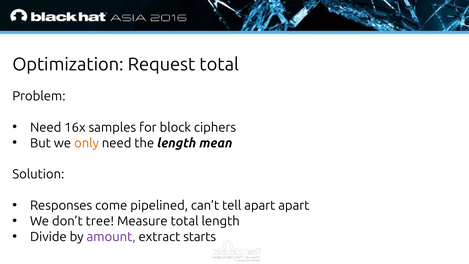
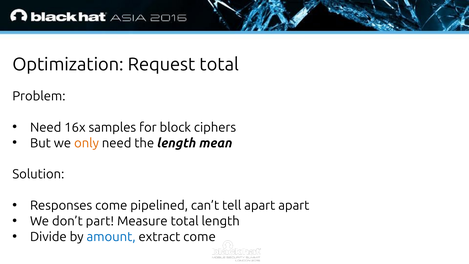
tree: tree -> part (100, 221)
amount colour: purple -> blue (111, 237)
extract starts: starts -> come (200, 237)
